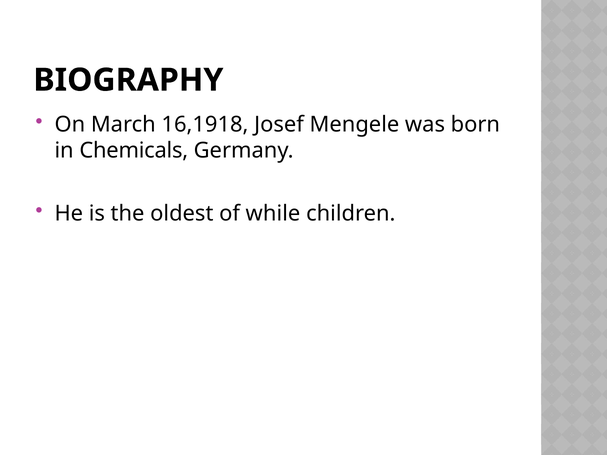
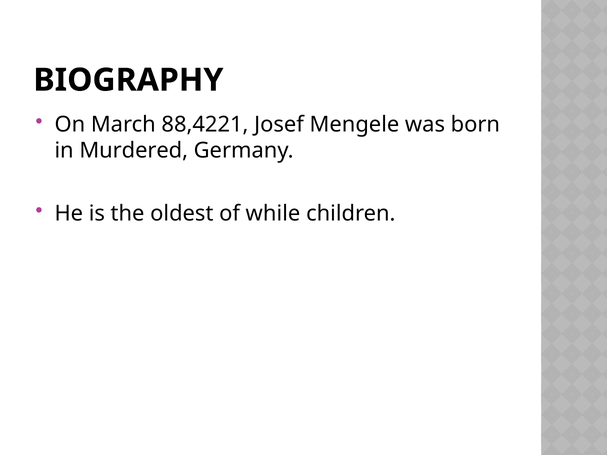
16,1918: 16,1918 -> 88,4221 (205, 125)
Chemicals: Chemicals -> Murdered (134, 151)
